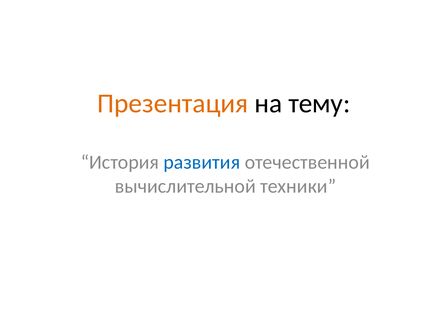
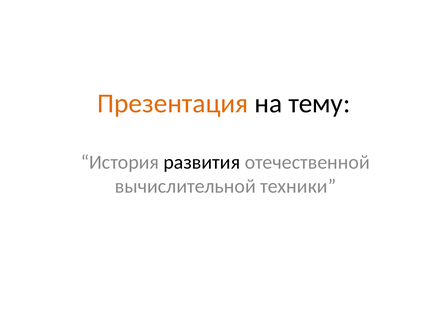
развития colour: blue -> black (202, 162)
